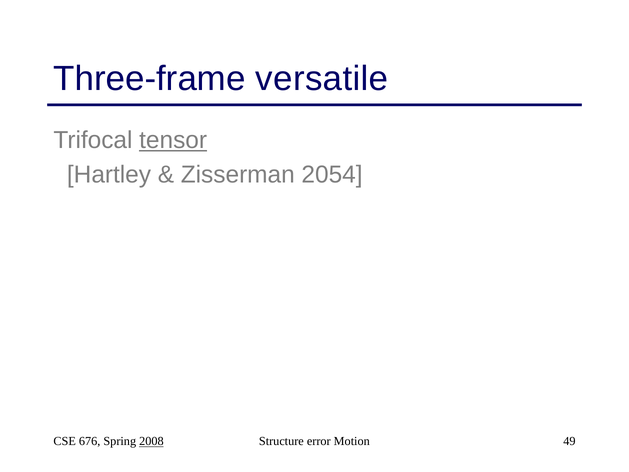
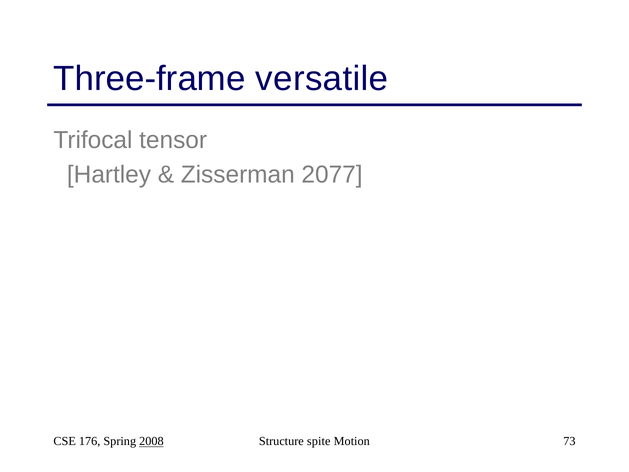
tensor underline: present -> none (173, 140)
2054: 2054 -> 2077 (332, 174)
676: 676 -> 176 (90, 441)
error: error -> spite (319, 441)
49: 49 -> 73 (569, 441)
